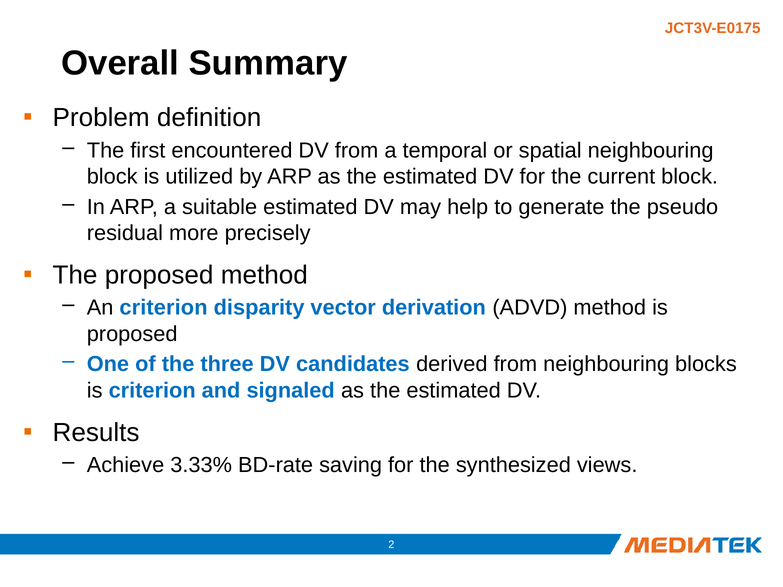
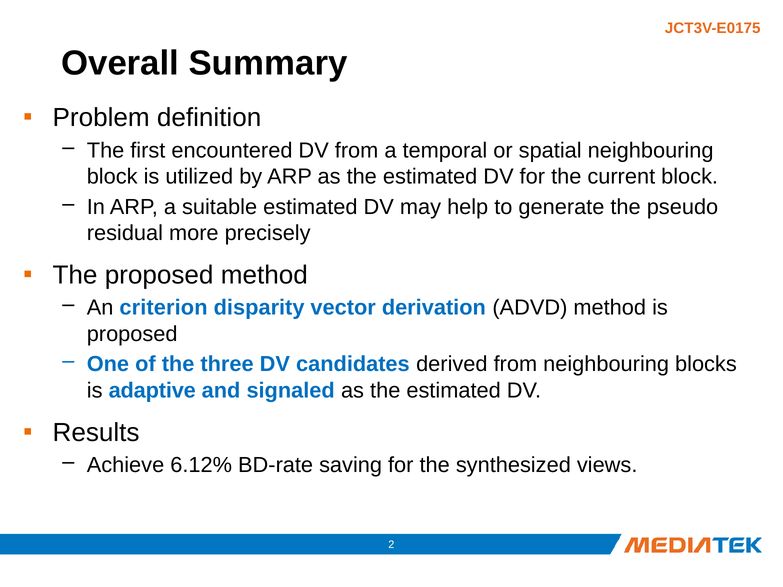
is criterion: criterion -> adaptive (152, 391)
3.33%: 3.33% -> 6.12% (201, 465)
